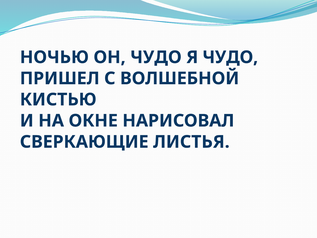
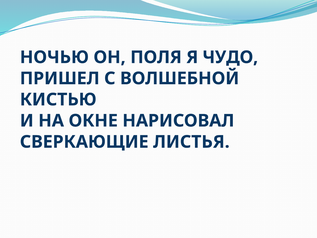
ОН ЧУДО: ЧУДО -> ПОЛЯ (156, 57)
